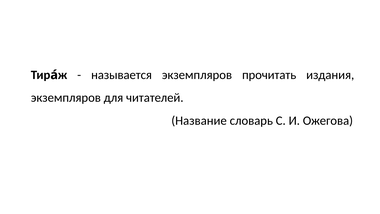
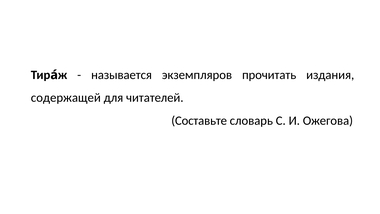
экземпляров: экземпляров -> содержащей (66, 98)
Название: Название -> Составьте (199, 120)
